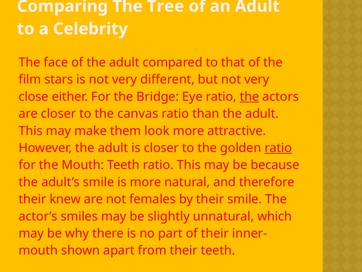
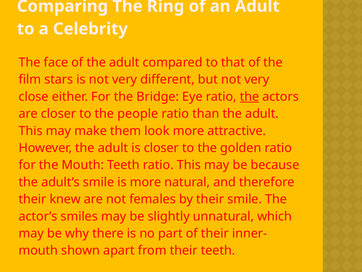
Tree: Tree -> Ring (166, 6)
canvas: canvas -> people (138, 114)
ratio underline: present -> none (278, 148)
